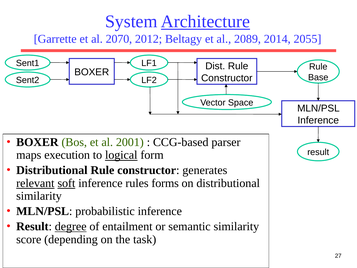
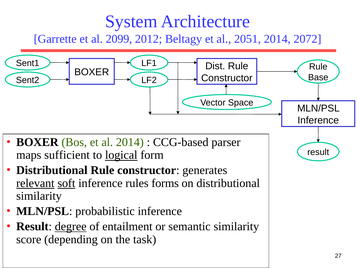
Architecture underline: present -> none (206, 21)
2070: 2070 -> 2099 (119, 39)
2089: 2089 -> 2051 (247, 39)
2055: 2055 -> 2072 (307, 39)
al 2001: 2001 -> 2014 (130, 142)
execution: execution -> sufficient (67, 155)
